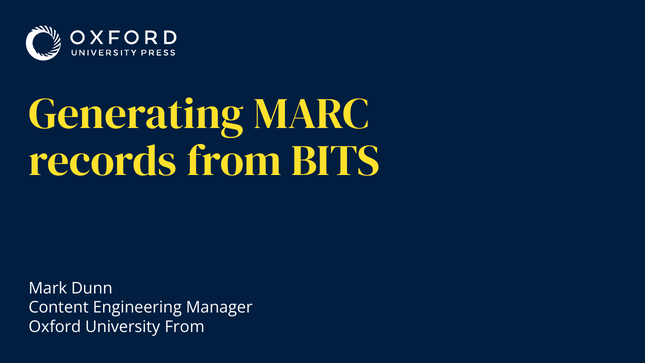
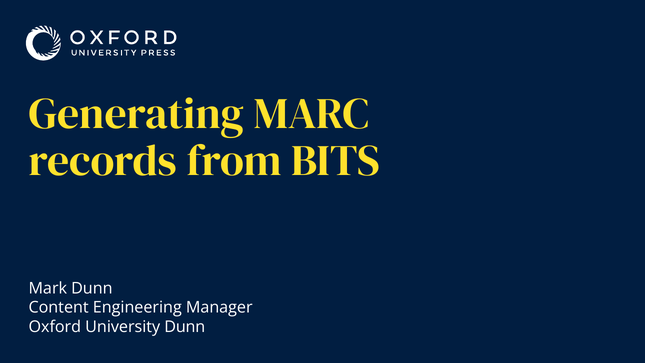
University From: From -> Dunn (185, 327)
